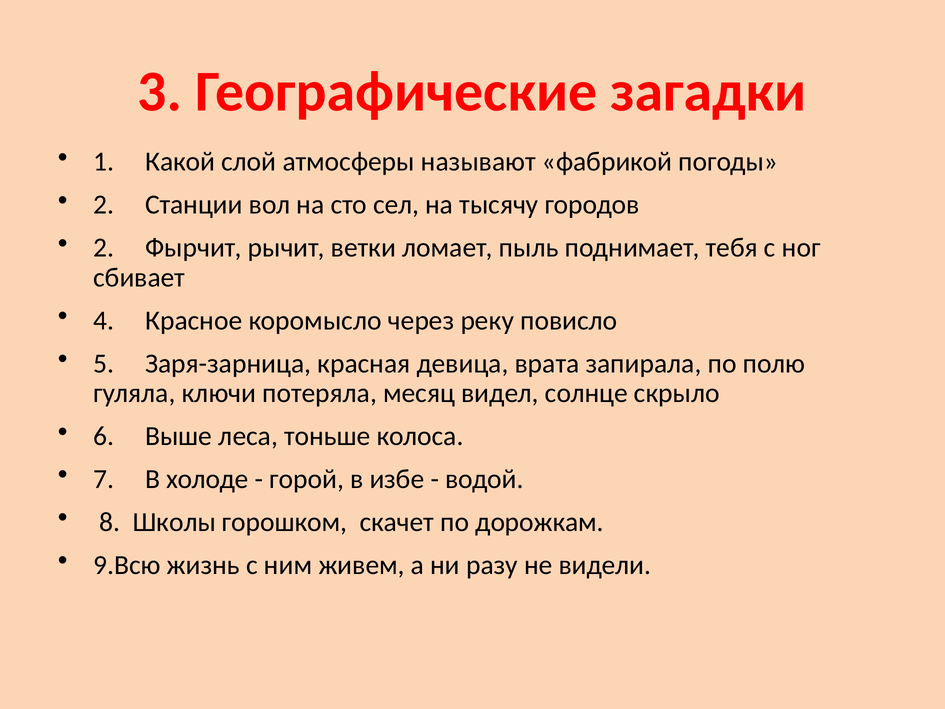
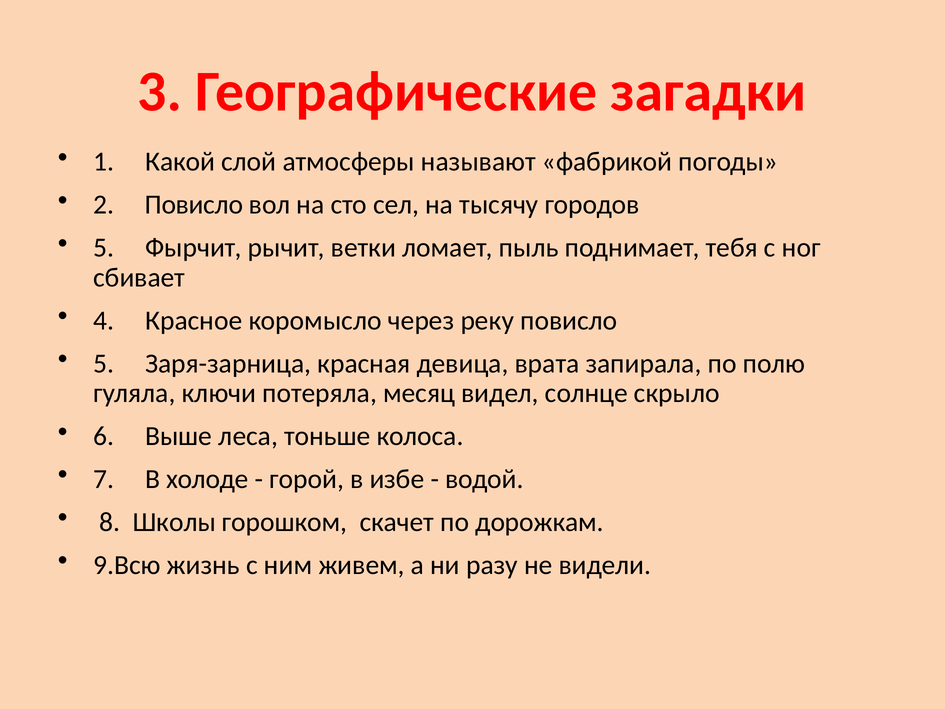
2 Станции: Станции -> Повисло (194, 205)
2: 2 -> 5 (104, 248)
